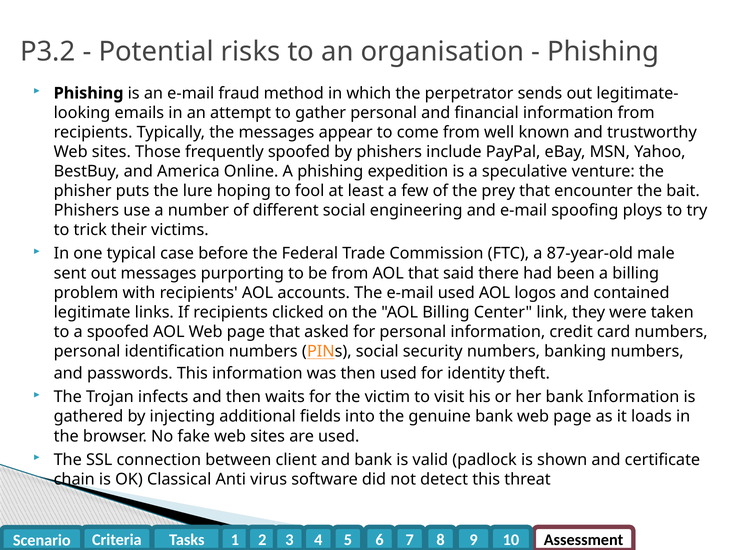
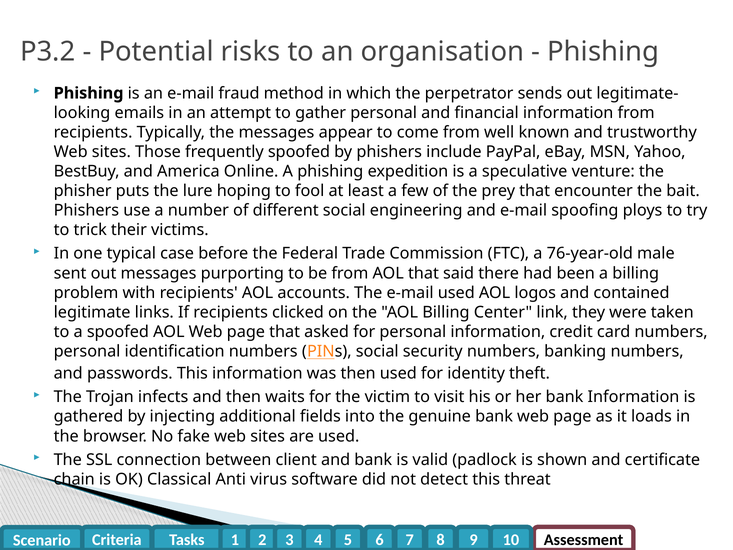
87-year-old: 87-year-old -> 76-year-old (590, 253)
